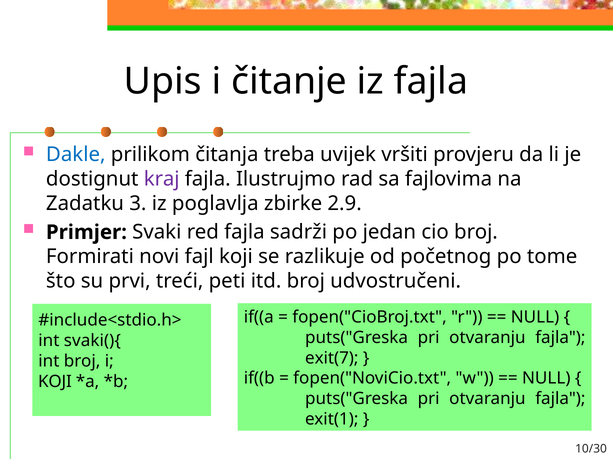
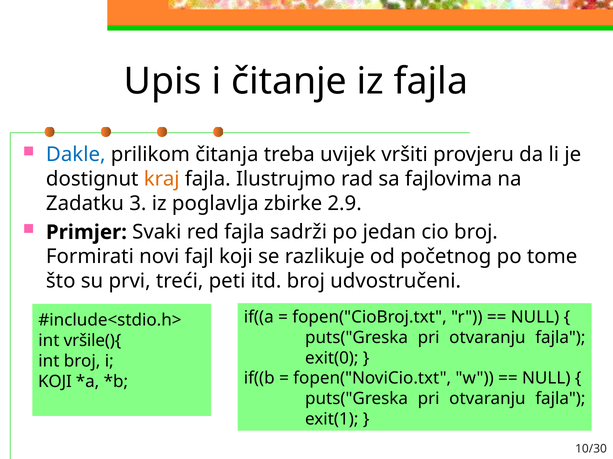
kraj colour: purple -> orange (162, 179)
svaki(){: svaki(){ -> vršile(){ (92, 341)
exit(7: exit(7 -> exit(0 (332, 359)
